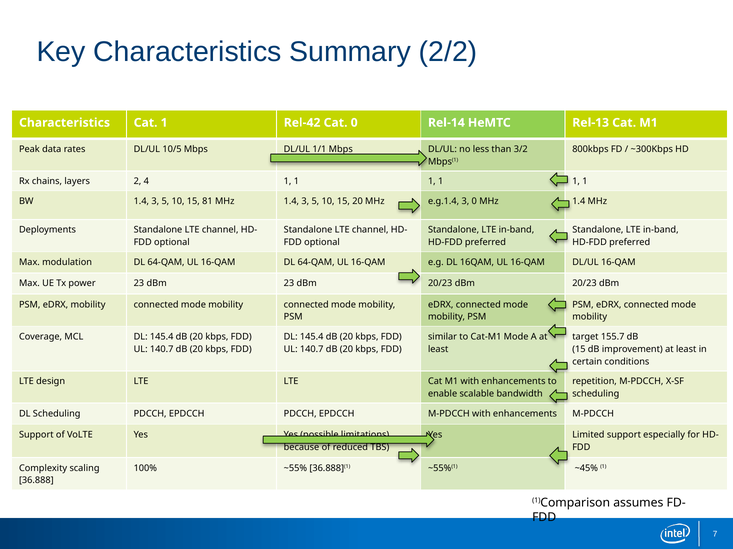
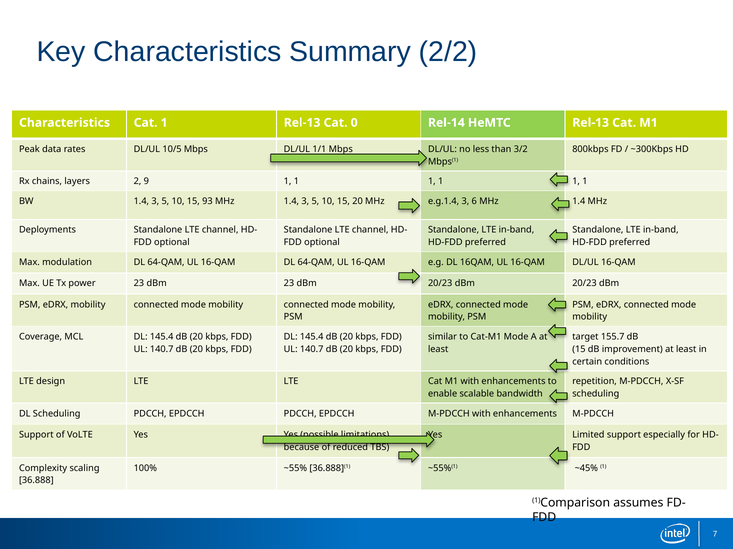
1 Rel-42: Rel-42 -> Rel-13 (302, 123)
4: 4 -> 9 (146, 182)
81: 81 -> 93 (207, 201)
3 0: 0 -> 6 (474, 201)
